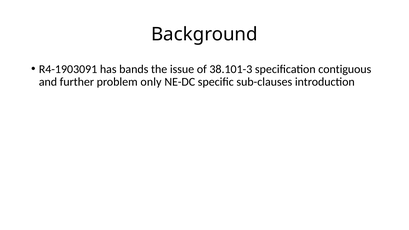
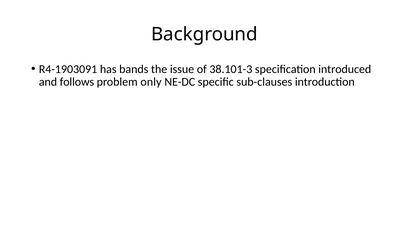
contiguous: contiguous -> introduced (345, 69)
further: further -> follows (77, 82)
